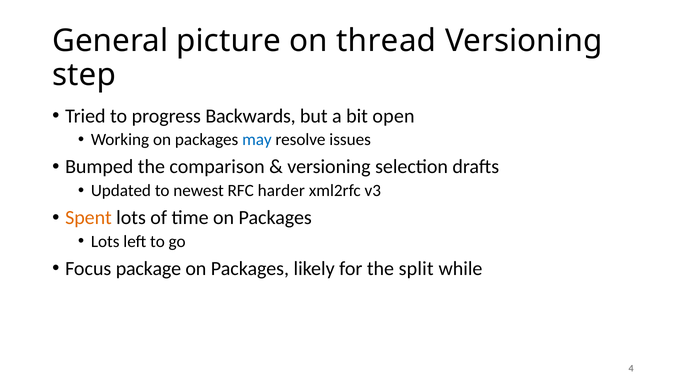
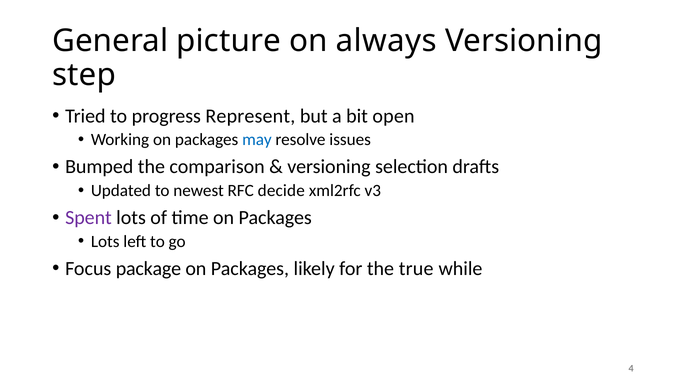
thread: thread -> always (386, 41)
Backwards: Backwards -> Represent (250, 116)
harder: harder -> decide (281, 190)
Spent colour: orange -> purple (88, 218)
split: split -> true (416, 269)
